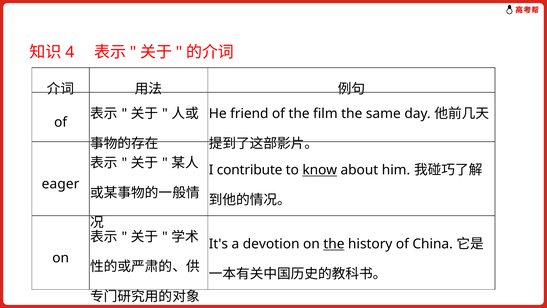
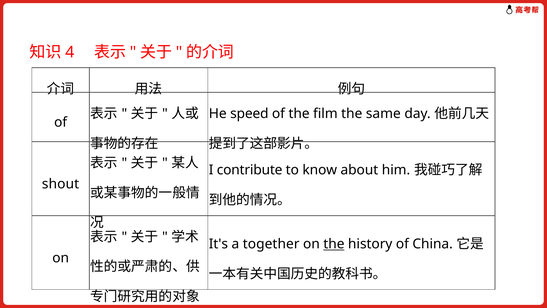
friend: friend -> speed (249, 114)
know underline: present -> none (320, 170)
eager: eager -> shout (61, 184)
devotion: devotion -> together (271, 244)
